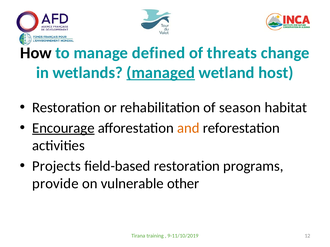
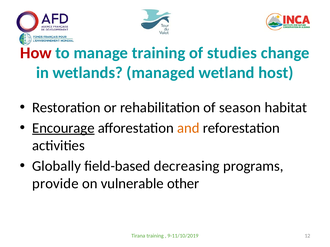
How colour: black -> red (36, 53)
manage defined: defined -> training (159, 53)
threats: threats -> studies (232, 53)
managed underline: present -> none (161, 73)
Projects: Projects -> Globally (57, 166)
field-based restoration: restoration -> decreasing (187, 166)
